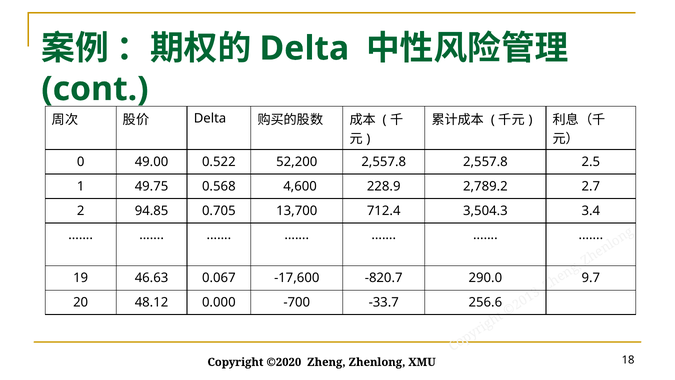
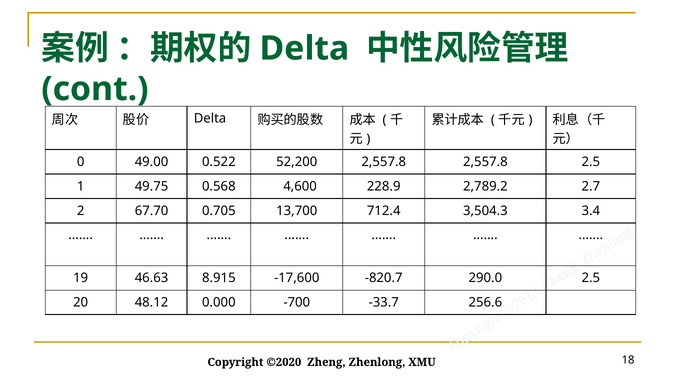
94.85: 94.85 -> 67.70 (152, 211)
0.067: 0.067 -> 8.915 (219, 278)
290.0 9.7: 9.7 -> 2.5 (591, 278)
